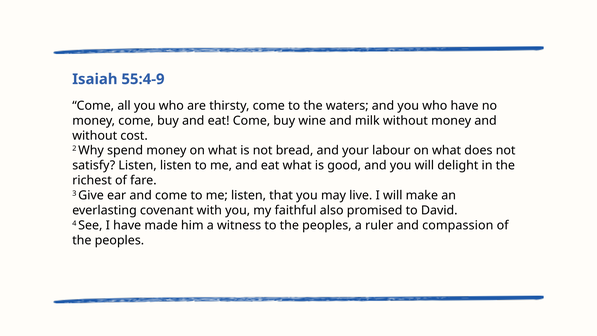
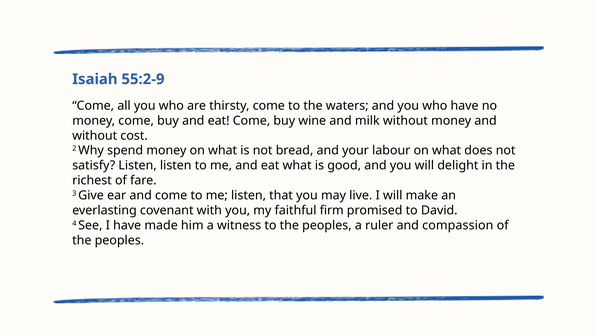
55:4-9: 55:4-9 -> 55:2-9 (143, 79)
also: also -> firm (332, 210)
